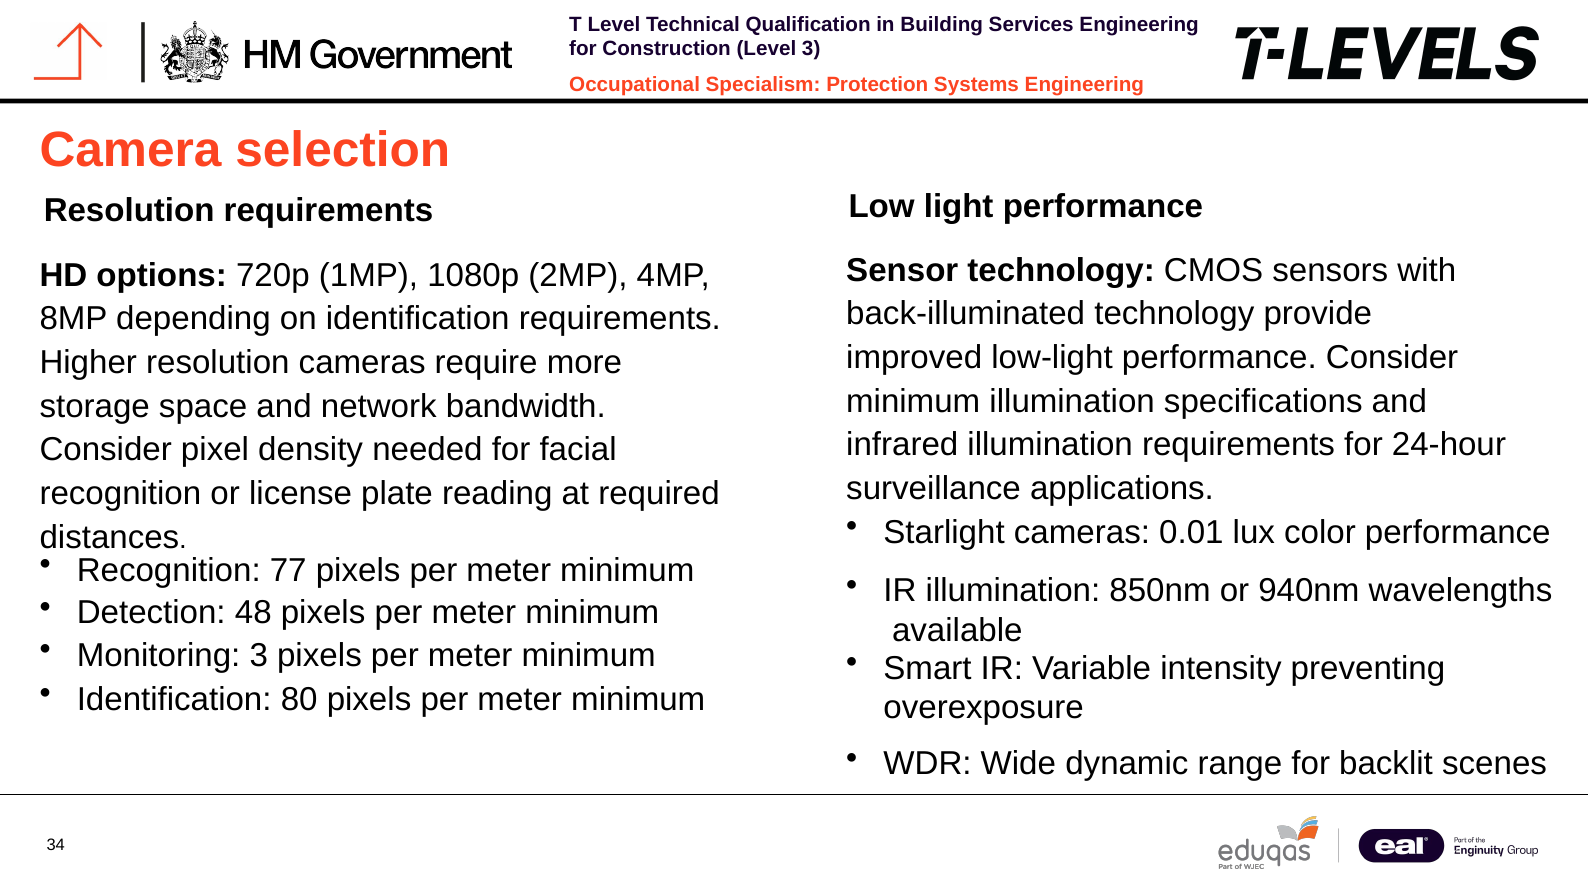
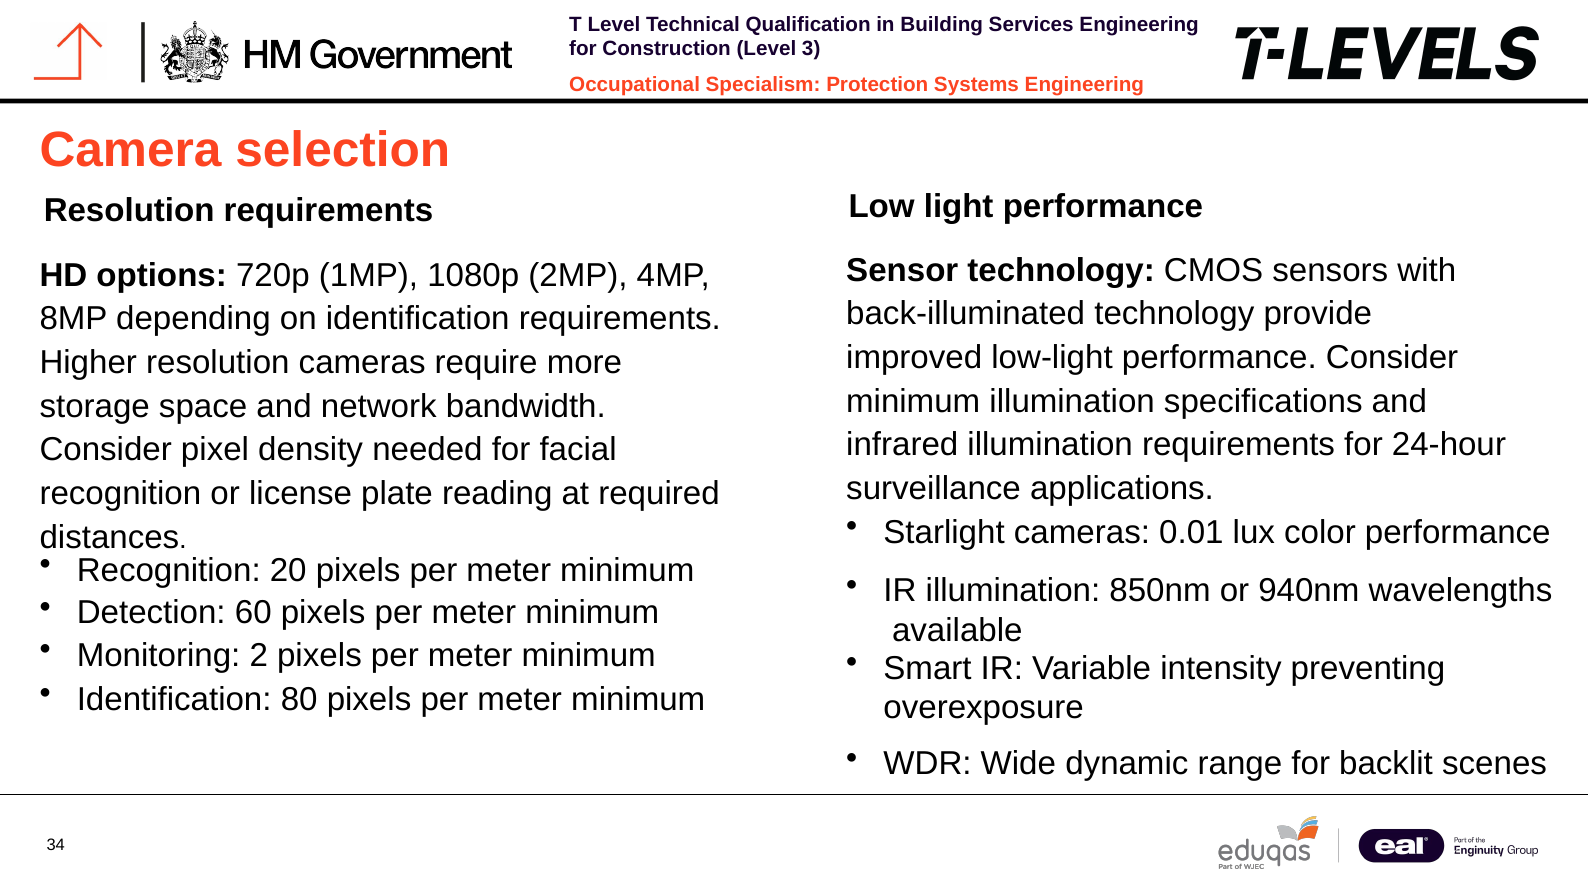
77: 77 -> 20 (288, 571)
48: 48 -> 60 (253, 613)
Monitoring 3: 3 -> 2 (259, 655)
